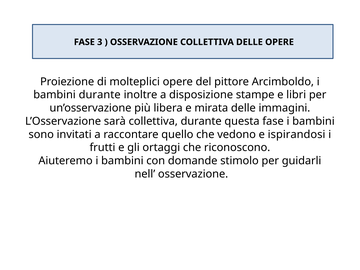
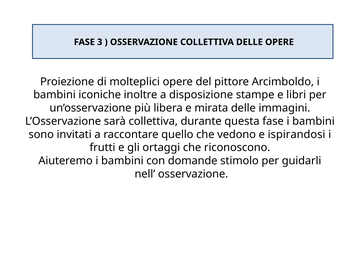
bambini durante: durante -> iconiche (100, 95)
